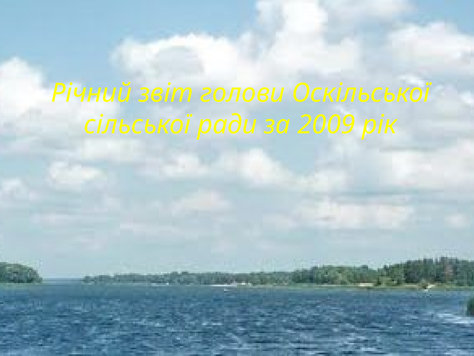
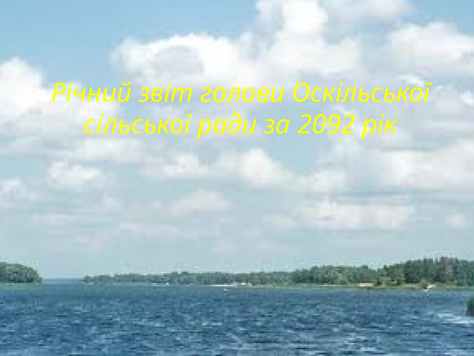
2009: 2009 -> 2092 (326, 124)
